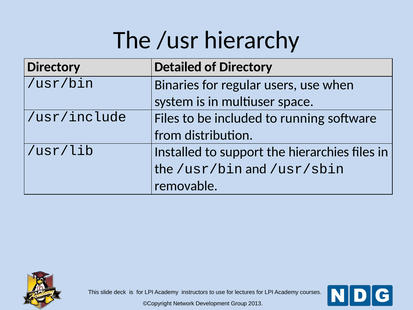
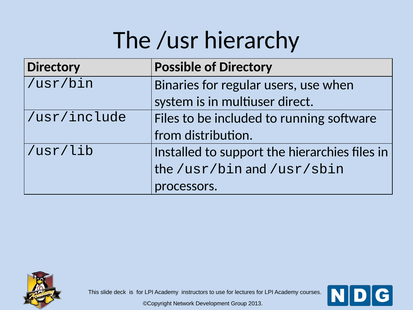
Detailed: Detailed -> Possible (178, 67)
space: space -> direct (296, 102)
removable: removable -> processors (186, 186)
